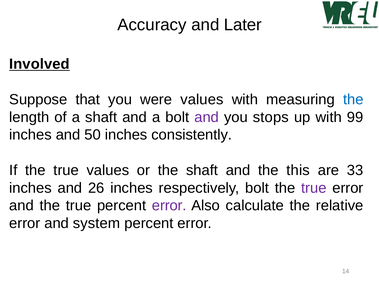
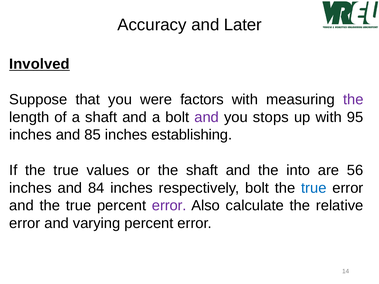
were values: values -> factors (202, 100)
the colour: blue -> purple (353, 100)
99: 99 -> 95 (355, 117)
50: 50 -> 85 (93, 135)
consistently: consistently -> establishing (192, 135)
this: this -> into (298, 170)
33: 33 -> 56 (355, 170)
26: 26 -> 84 (96, 188)
true colour: purple -> blue (314, 188)
system: system -> varying (97, 223)
